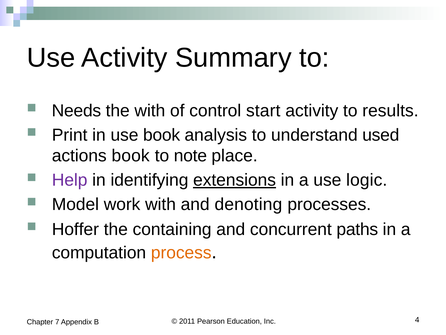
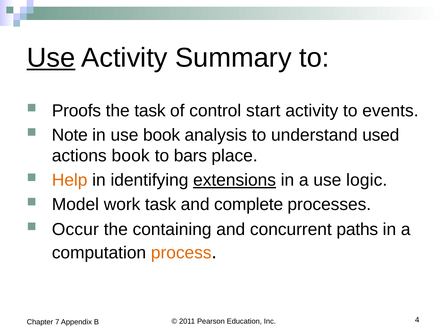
Use underline: none -> present (51, 58)
Needs: Needs -> Proofs (76, 110)
the with: with -> task (150, 110)
results: results -> events (390, 110)
Print: Print -> Note (70, 135)
note: note -> bars (190, 156)
Help colour: purple -> orange (70, 180)
work with: with -> task (161, 204)
denoting: denoting -> complete (249, 204)
Hoffer: Hoffer -> Occur (75, 229)
